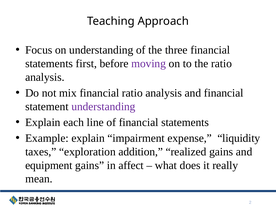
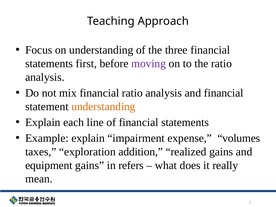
understanding colour: purple -> orange (103, 106)
liquidity: liquidity -> volumes (239, 138)
affect: affect -> refers (131, 165)
